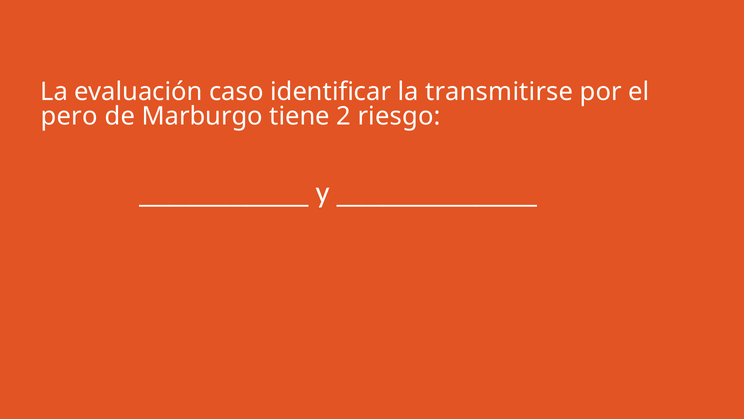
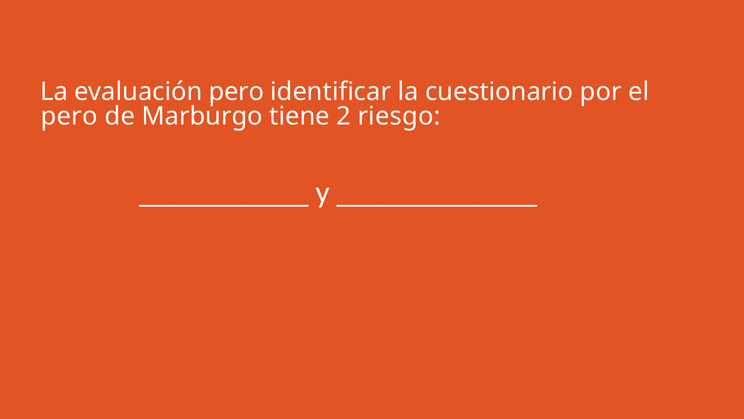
evaluación caso: caso -> pero (237, 92)
transmitirse: transmitirse -> cuestionario (499, 92)
